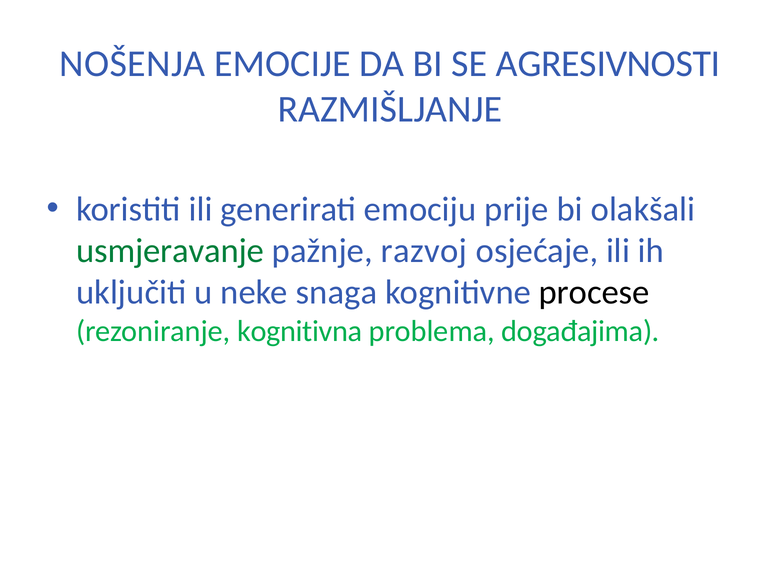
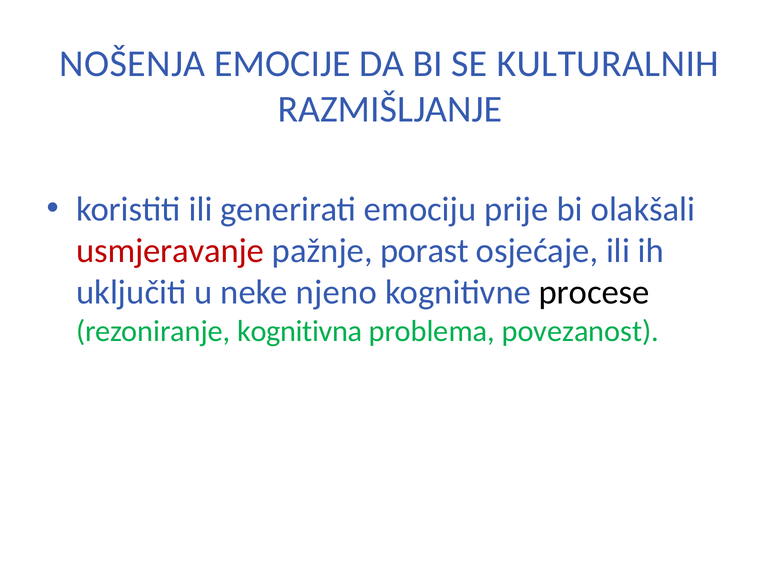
AGRESIVNOSTI: AGRESIVNOSTI -> KULTURALNIH (608, 64)
usmjeravanje colour: green -> red (170, 251)
razvoj: razvoj -> porast (424, 251)
snaga: snaga -> njeno (336, 292)
događajima: događajima -> povezanost (580, 331)
